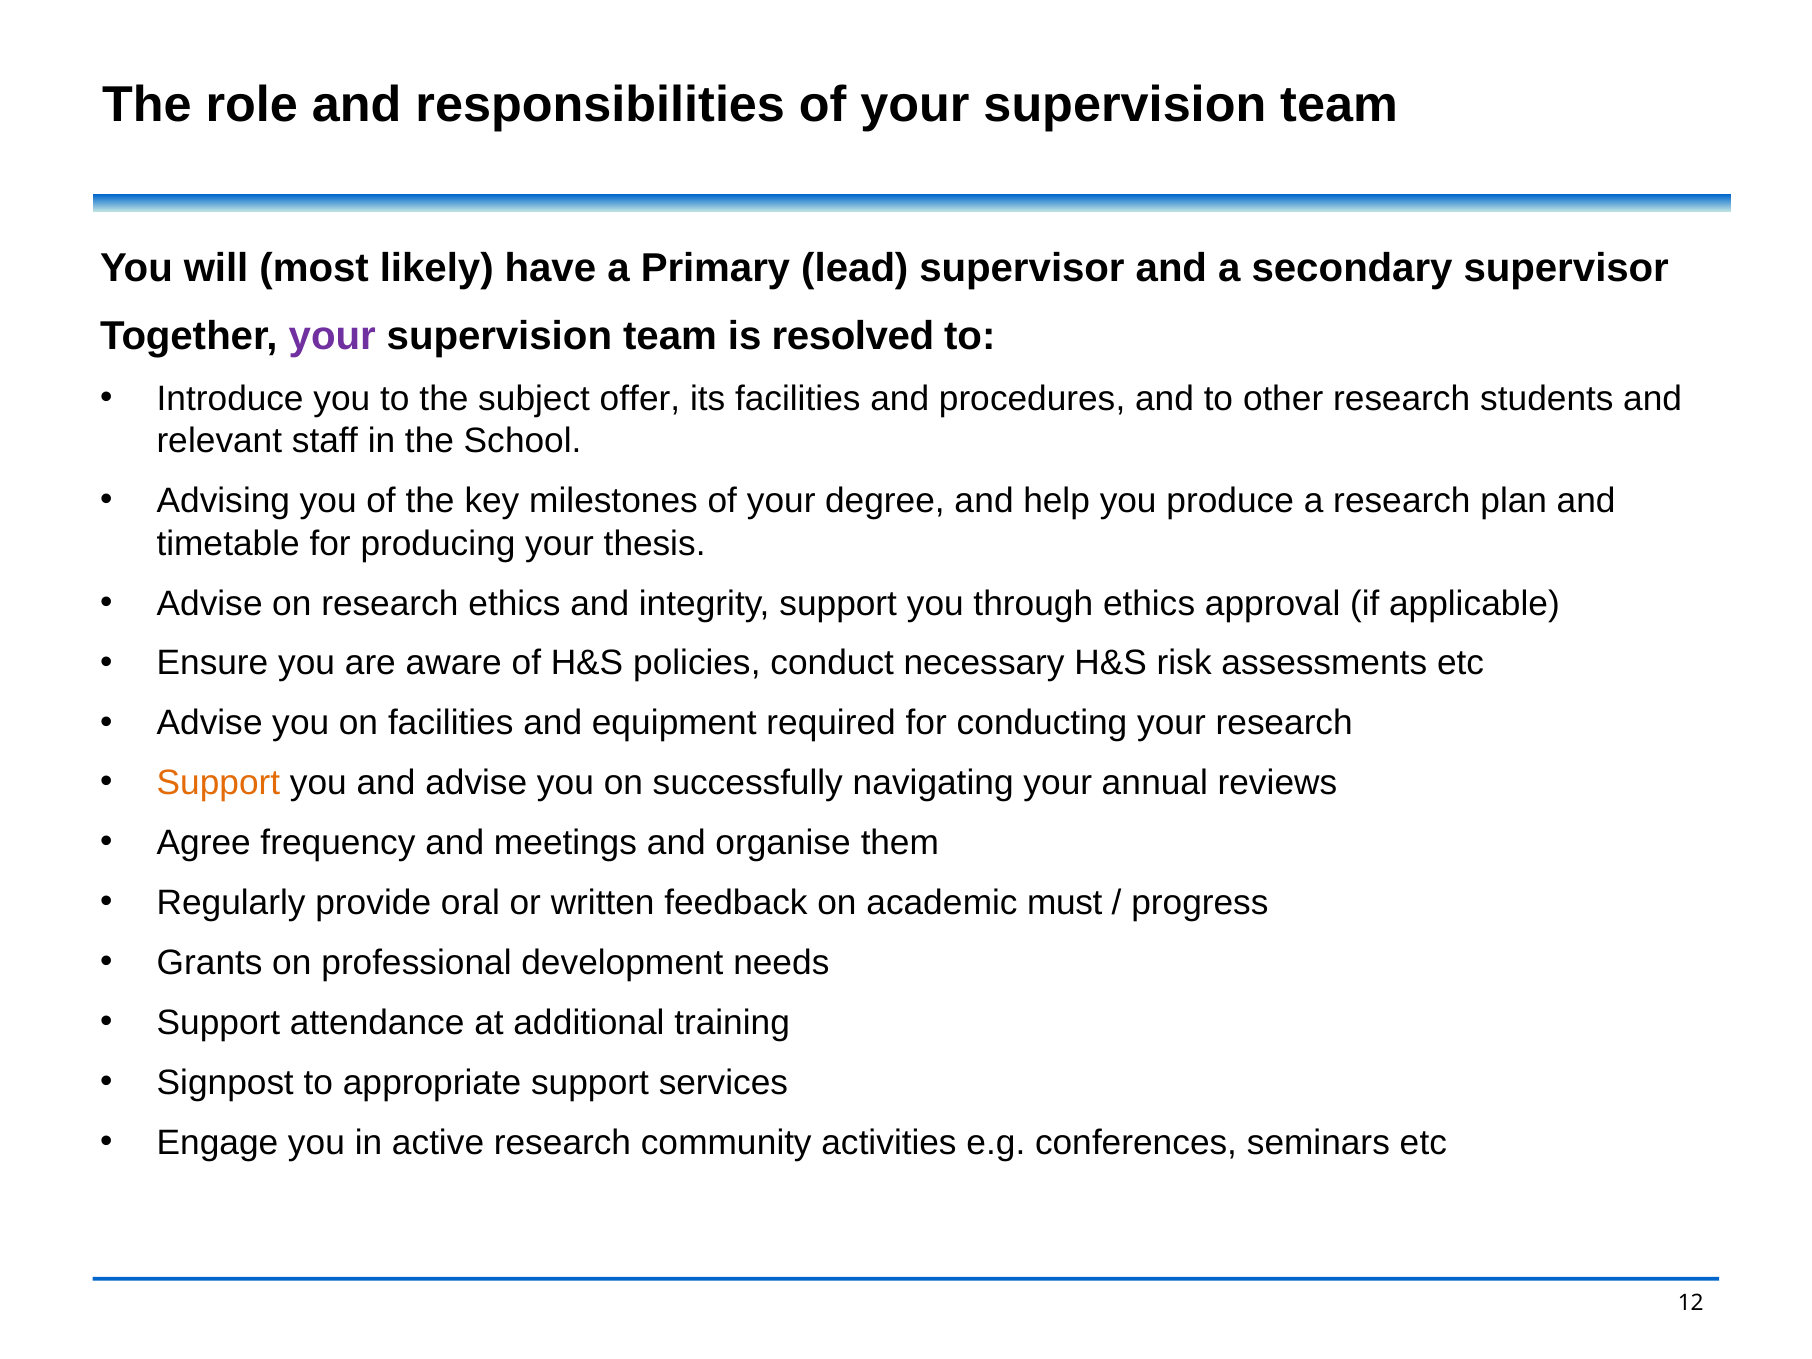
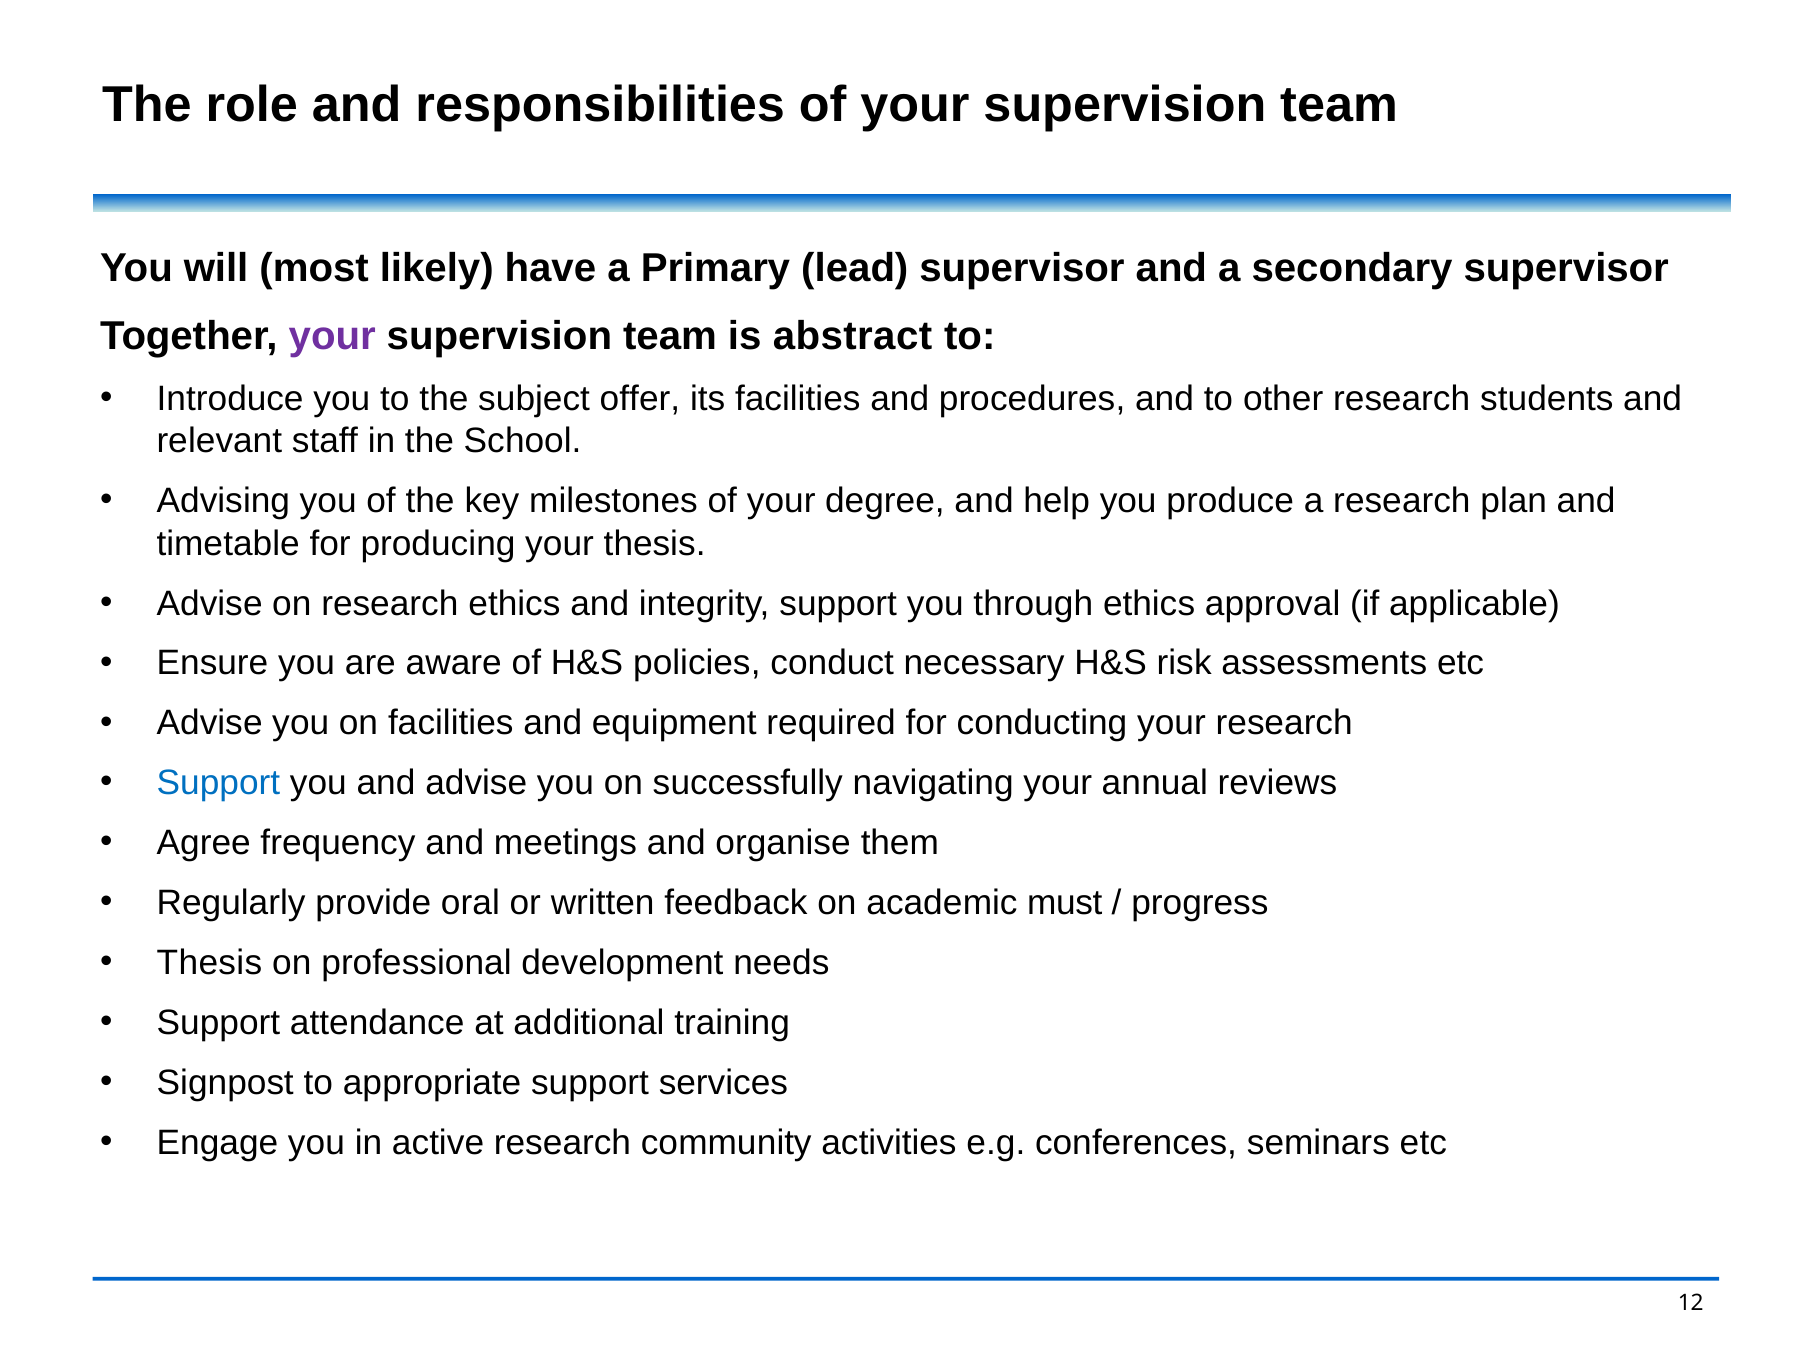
resolved: resolved -> abstract (853, 336)
Support colour: orange -> blue (218, 783)
Grants: Grants -> Thesis (209, 963)
